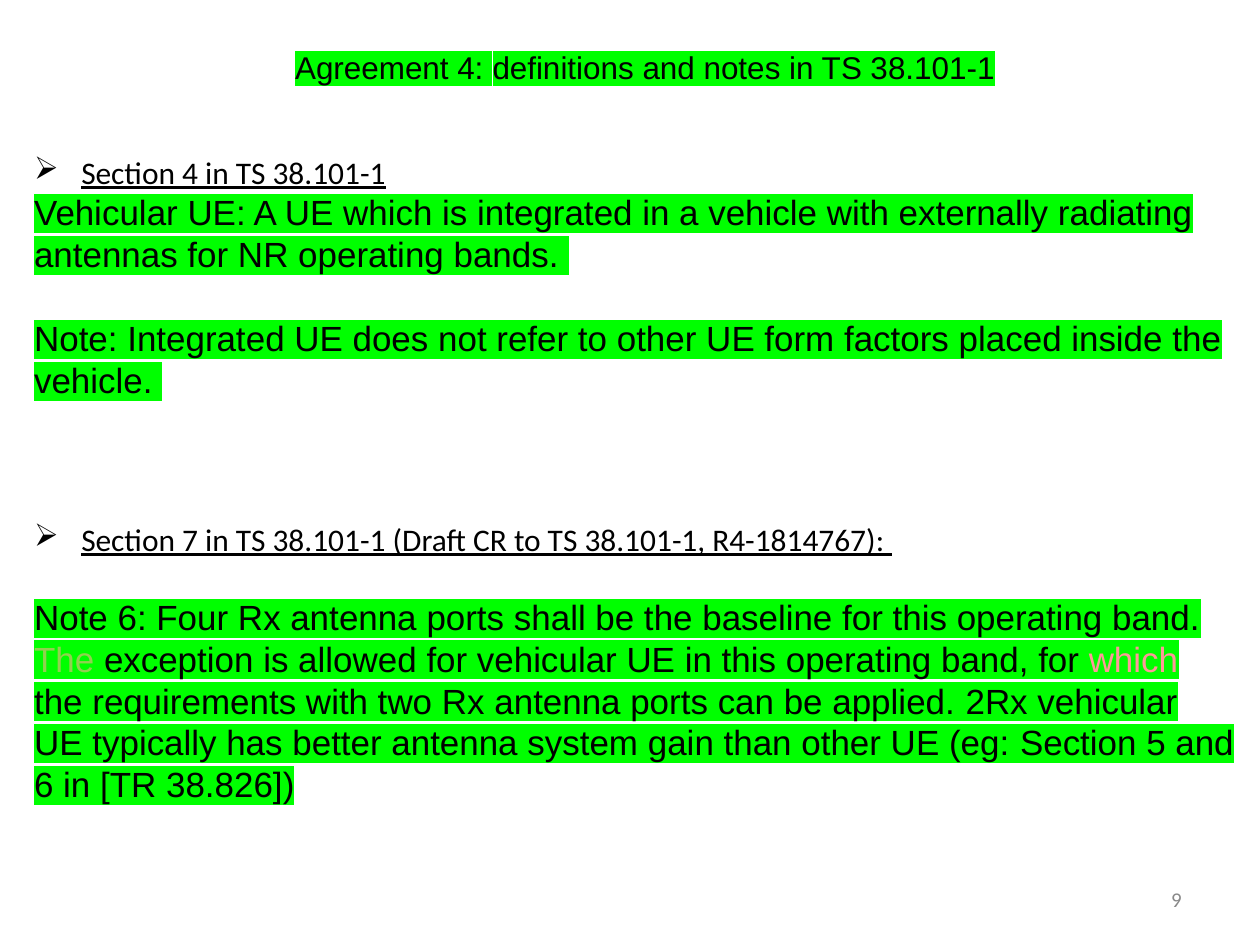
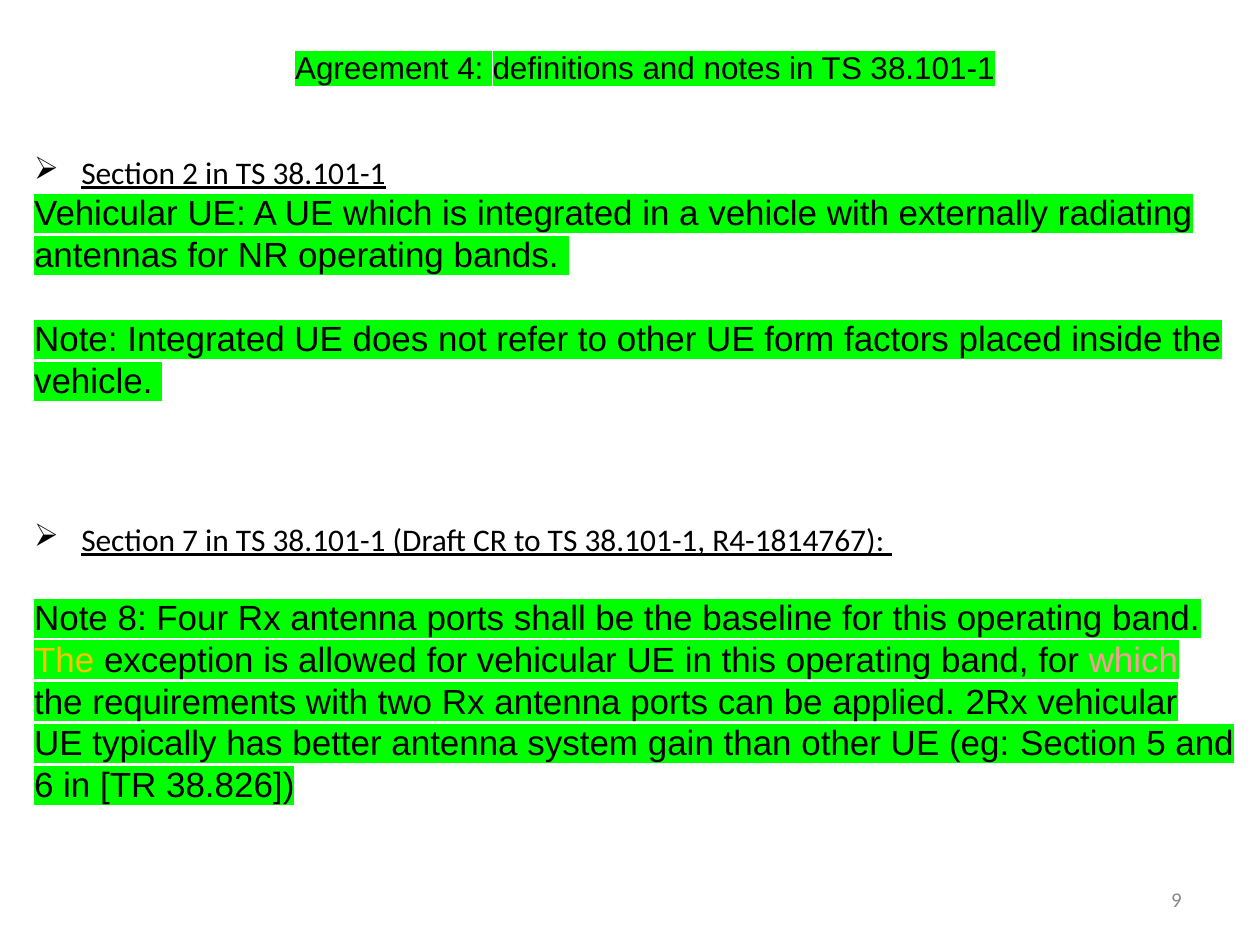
Section 4: 4 -> 2 (190, 174)
Note 6: 6 -> 8 (132, 618)
The colour: light green -> yellow (64, 660)
